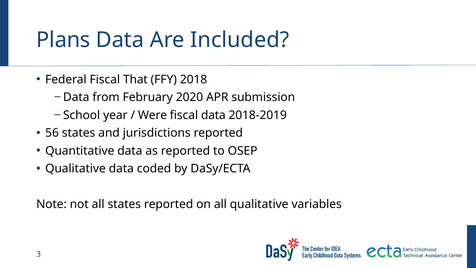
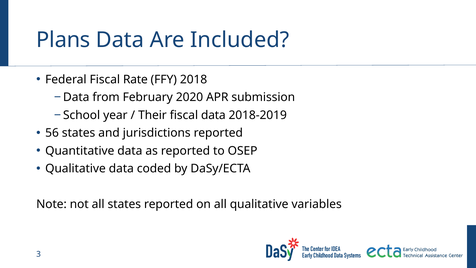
That: That -> Rate (135, 79)
Were: Were -> Their (152, 115)
